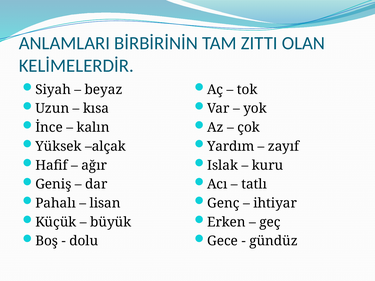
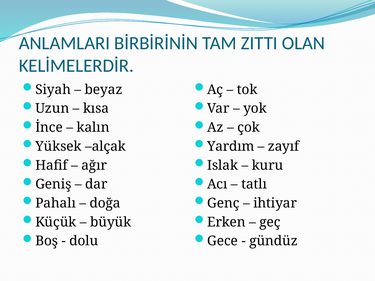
lisan: lisan -> doğa (105, 203)
